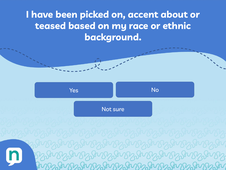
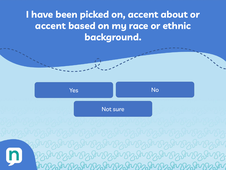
teased: teased -> accent (50, 26)
